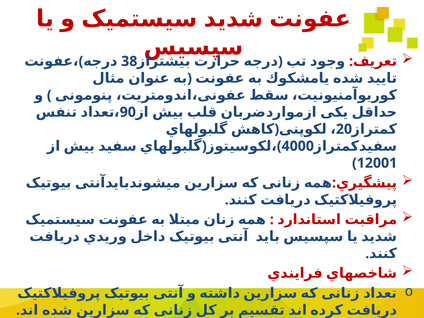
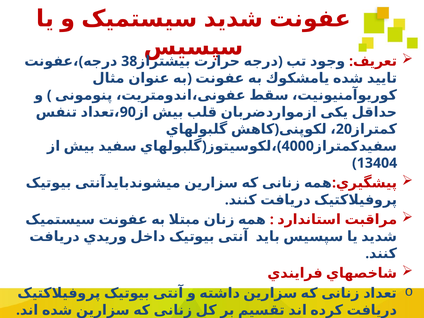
12001: 12001 -> 13404 (377, 163)
